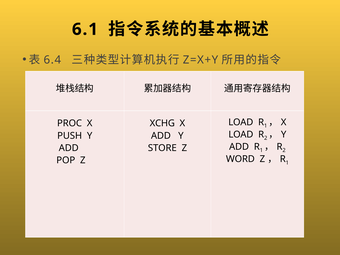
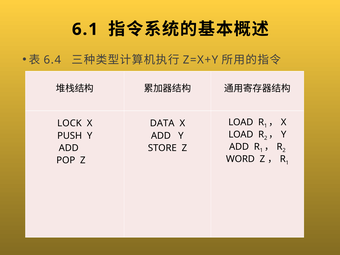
PROC: PROC -> LOCK (69, 123)
XCHG: XCHG -> DATA (162, 123)
